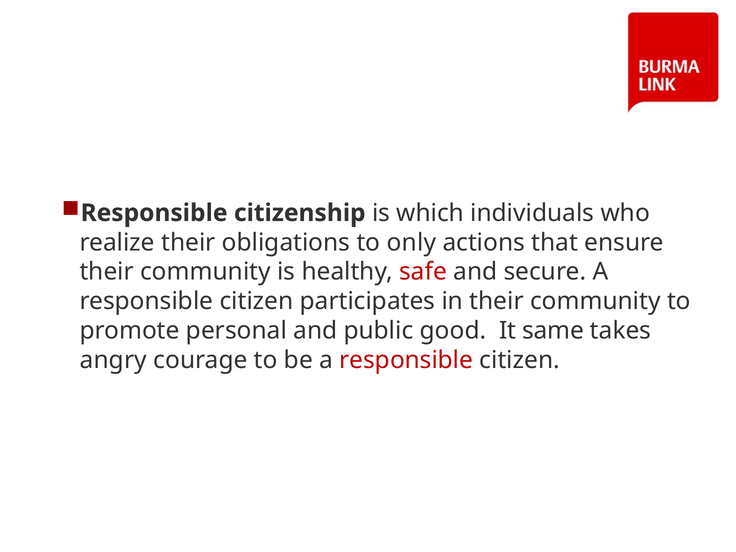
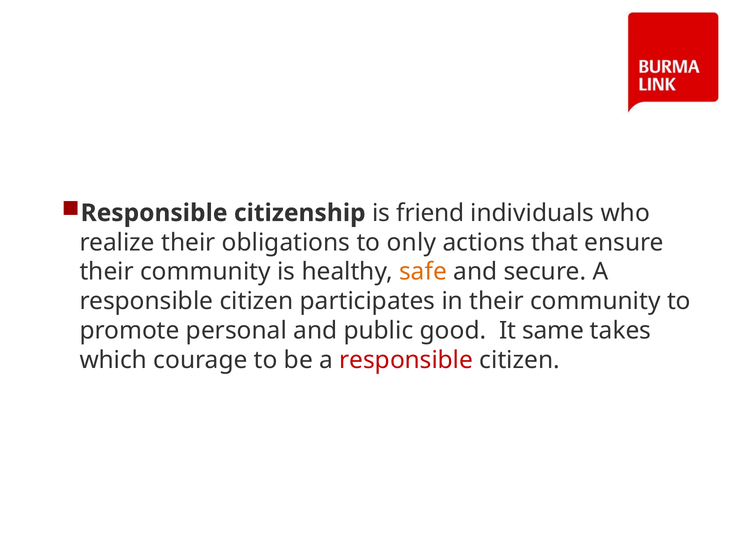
which: which -> friend (430, 213)
safe colour: red -> orange (423, 272)
angry: angry -> which (113, 360)
